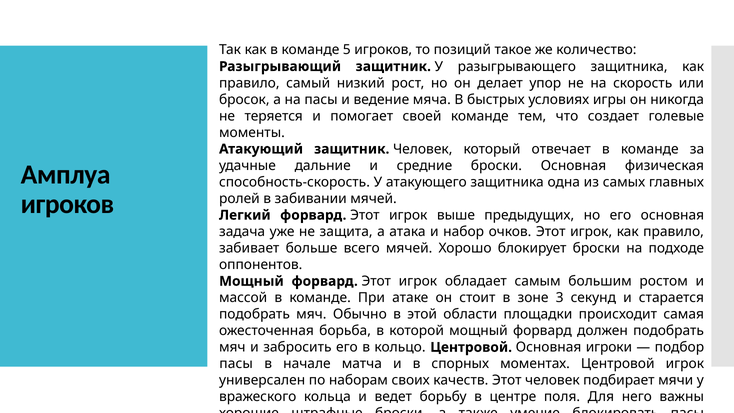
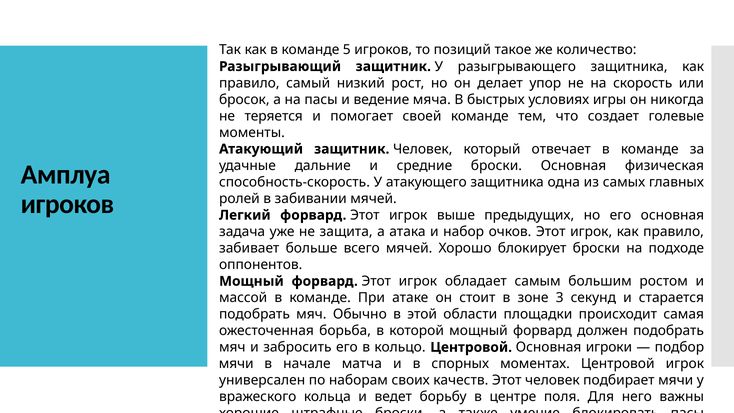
пасы: пасы -> мячи (236, 364)
